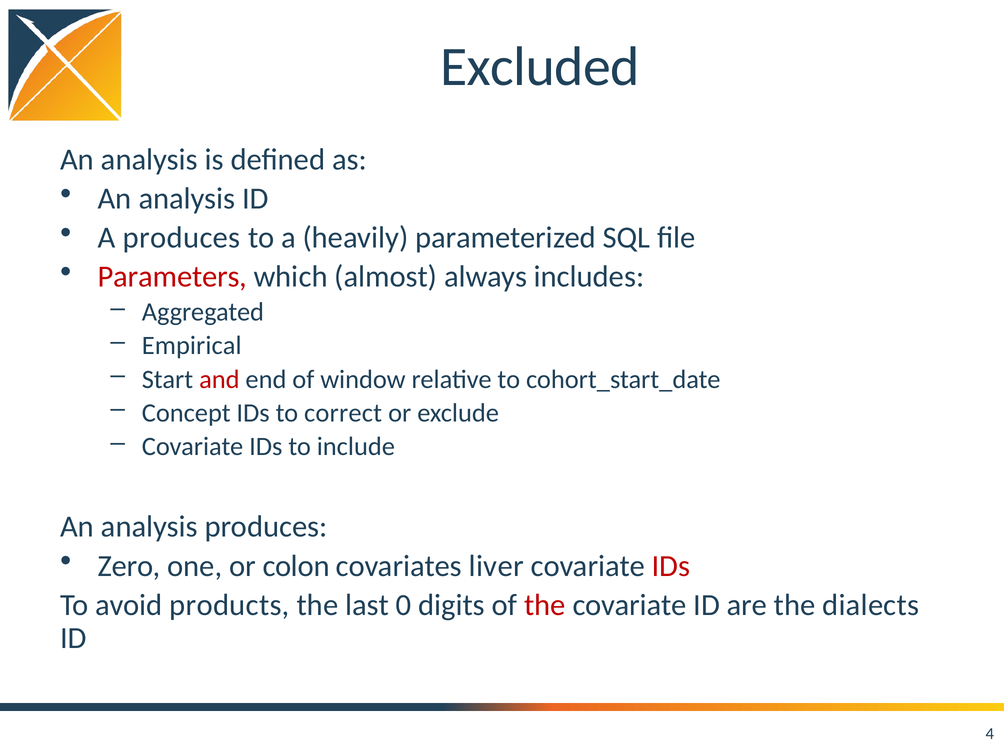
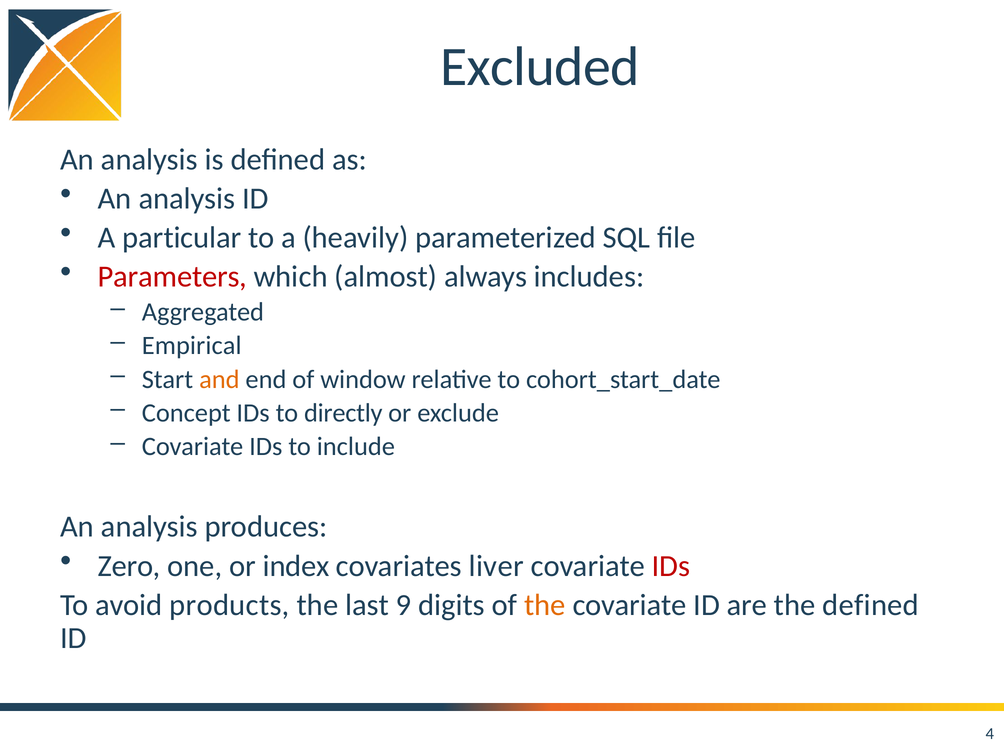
A produces: produces -> particular (182, 238)
and colour: red -> orange (219, 379)
correct: correct -> directly (343, 413)
colon: colon -> index (296, 566)
0: 0 -> 9 (403, 605)
the colour: red -> orange (545, 605)
the dialects: dialects -> defined (871, 605)
